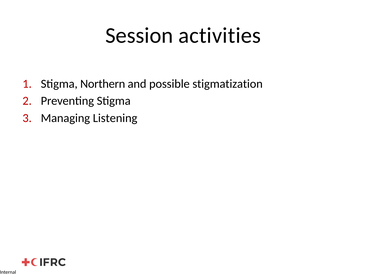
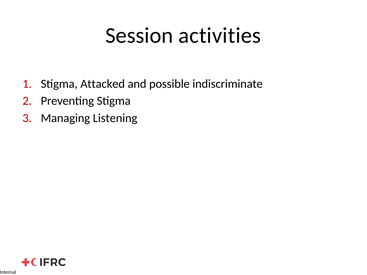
Northern: Northern -> Attacked (103, 84)
stigmatization: stigmatization -> indiscriminate (228, 84)
